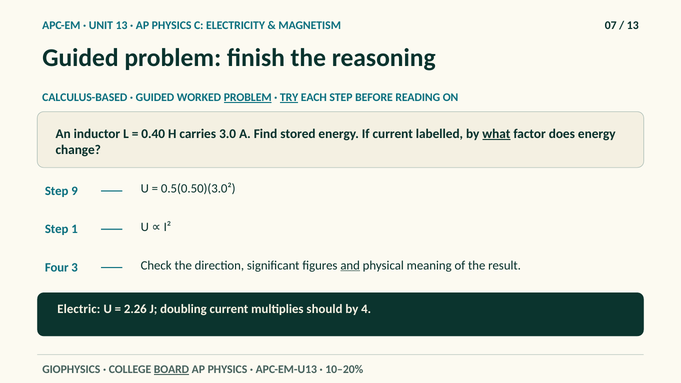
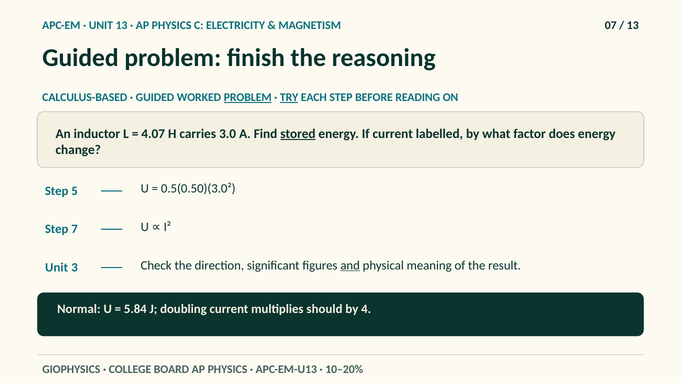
0.40: 0.40 -> 4.07 (153, 134)
stored underline: none -> present (298, 134)
what underline: present -> none (496, 134)
9: 9 -> 5 (74, 191)
1: 1 -> 7 (74, 229)
Four: Four -> Unit (57, 267)
Electric: Electric -> Normal (79, 309)
2.26: 2.26 -> 5.84 (135, 309)
BOARD underline: present -> none (171, 369)
